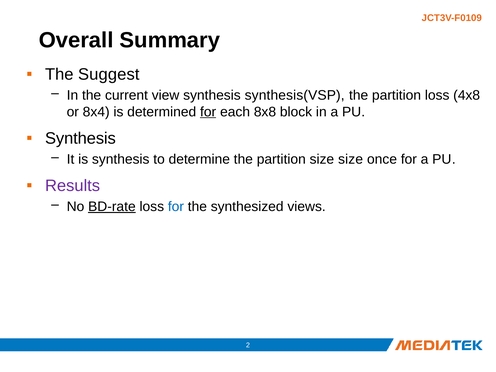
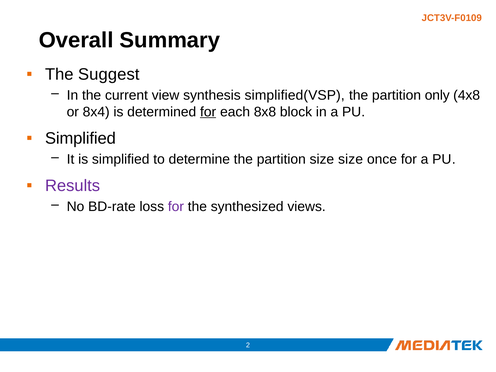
synthesis(VSP: synthesis(VSP -> simplified(VSP (295, 95)
partition loss: loss -> only (437, 95)
Synthesis: Synthesis -> Simplified (80, 138)
is synthesis: synthesis -> simplified (121, 159)
BD-rate underline: present -> none (112, 207)
for colour: blue -> purple (176, 207)
